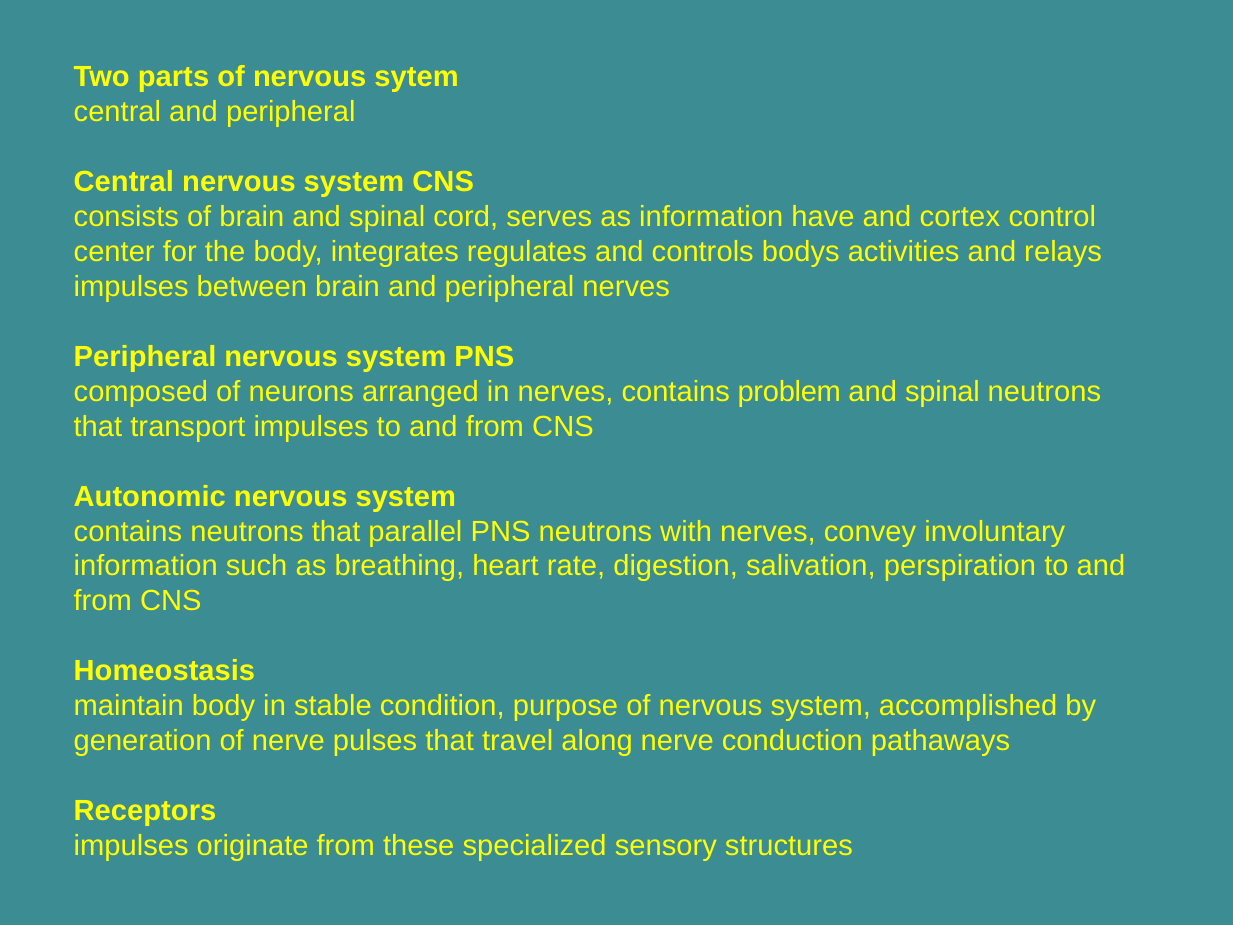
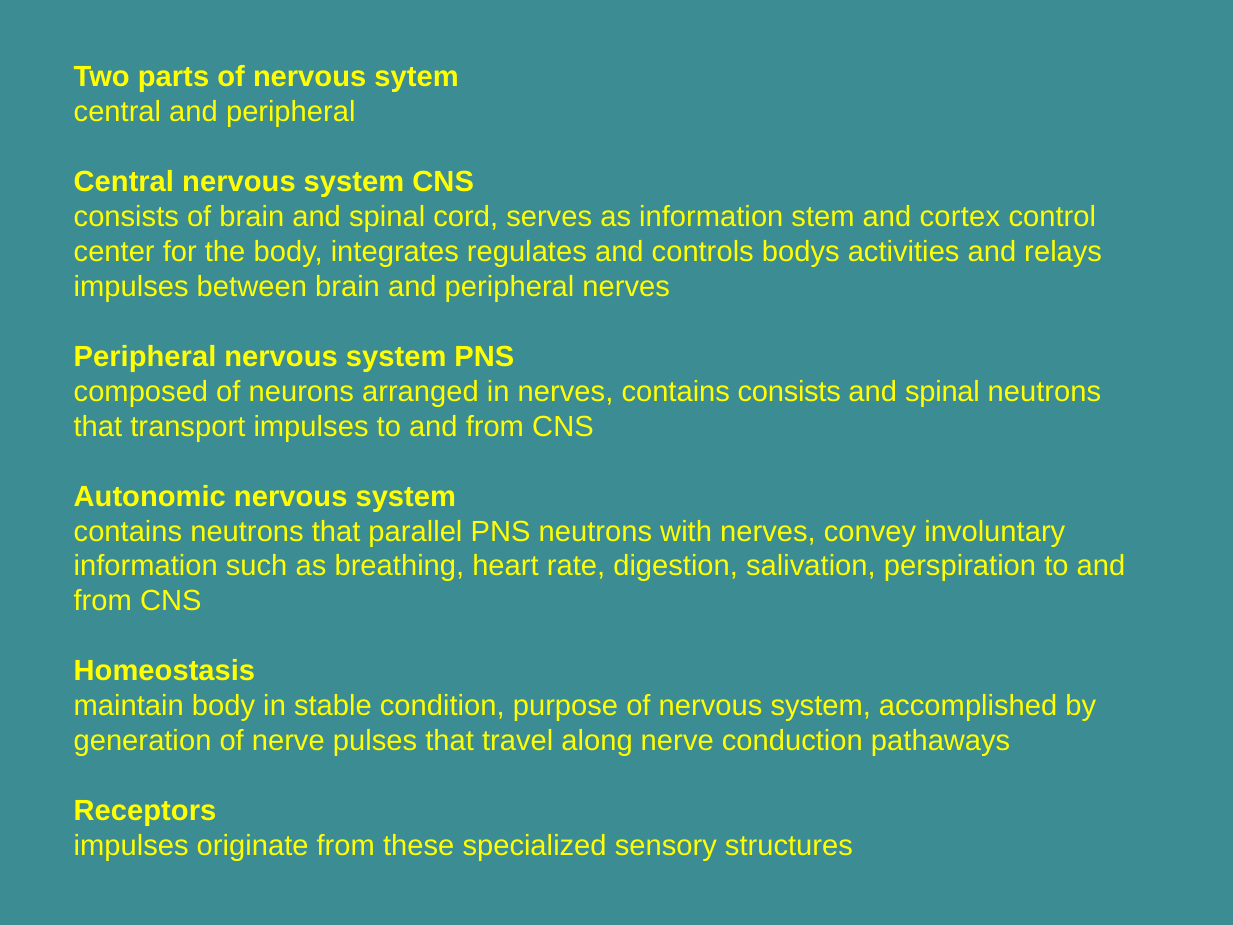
have: have -> stem (823, 217)
contains problem: problem -> consists (789, 391)
